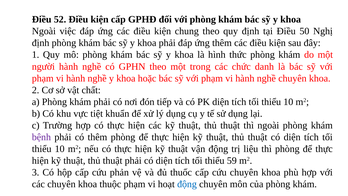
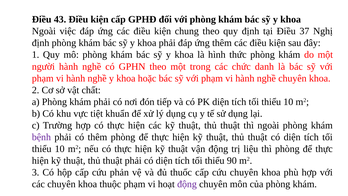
52: 52 -> 43 (60, 19)
50: 50 -> 37 (304, 31)
59: 59 -> 90 (232, 160)
động colour: blue -> purple (187, 184)
